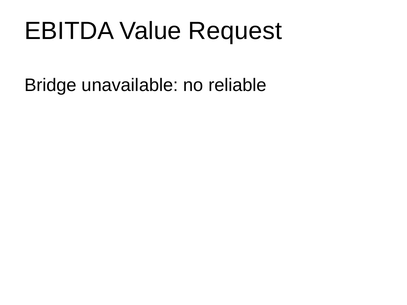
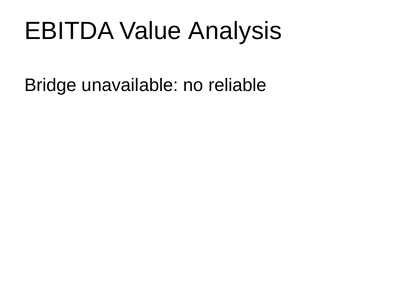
Request: Request -> Analysis (235, 31)
